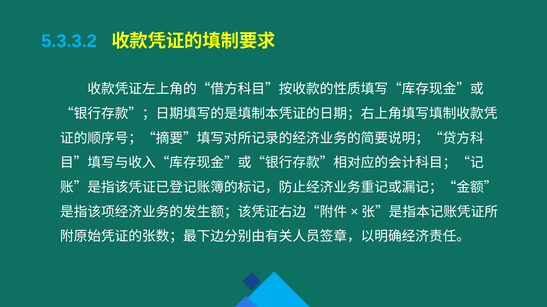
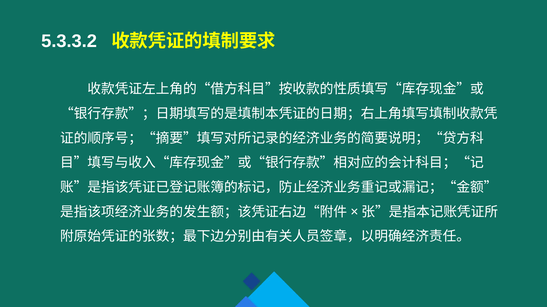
5.3.3.2 colour: light blue -> white (69, 41)
